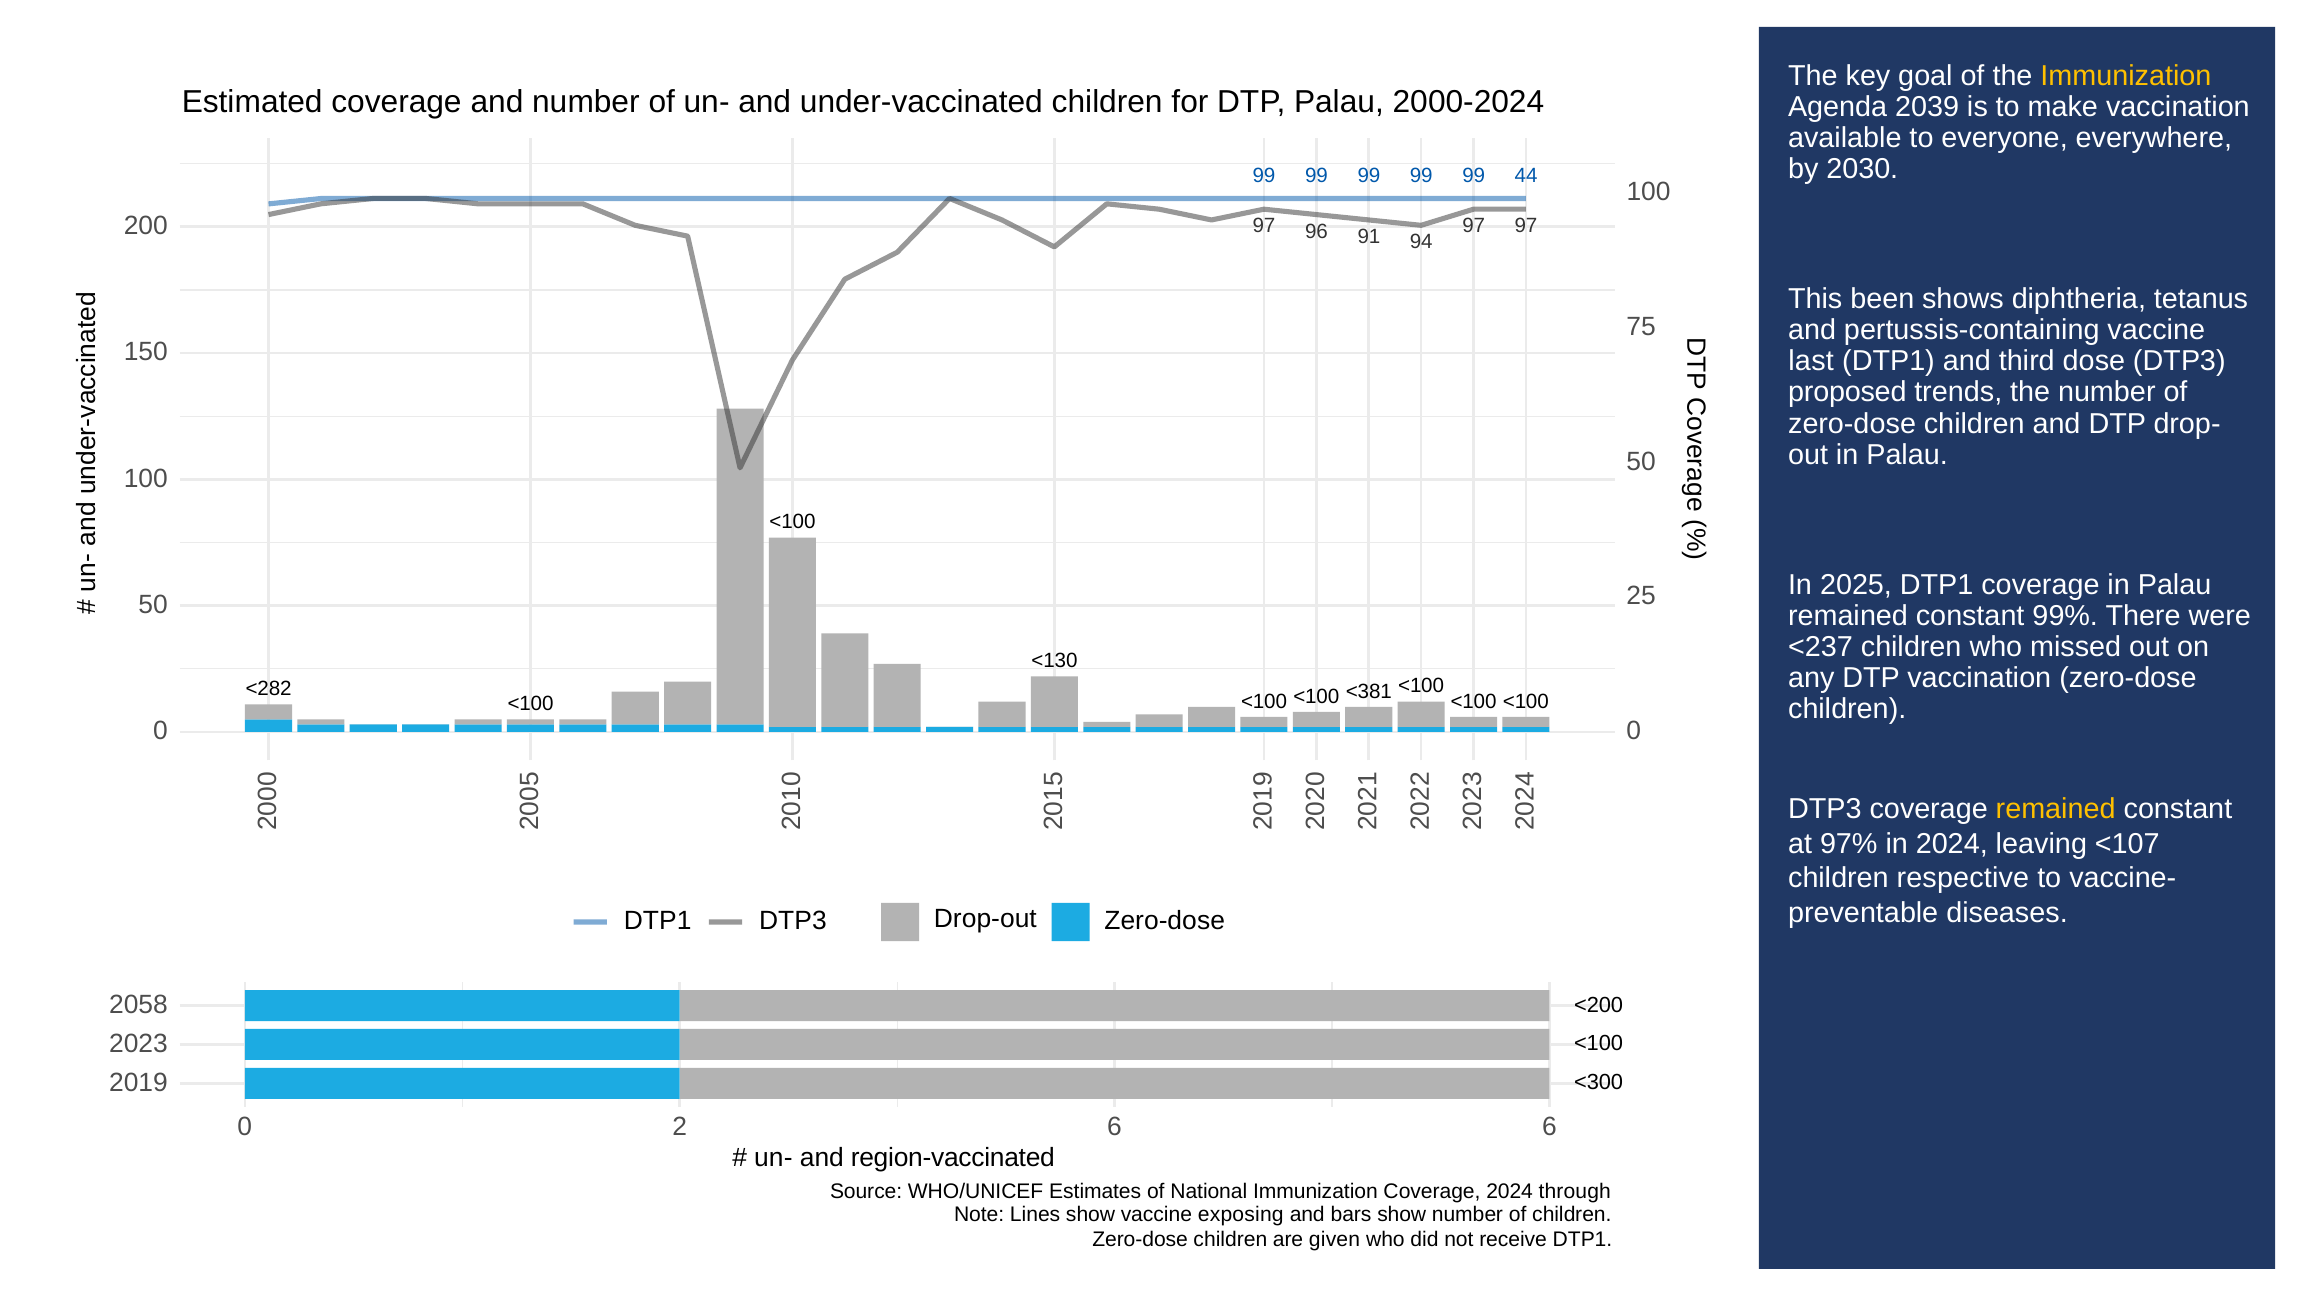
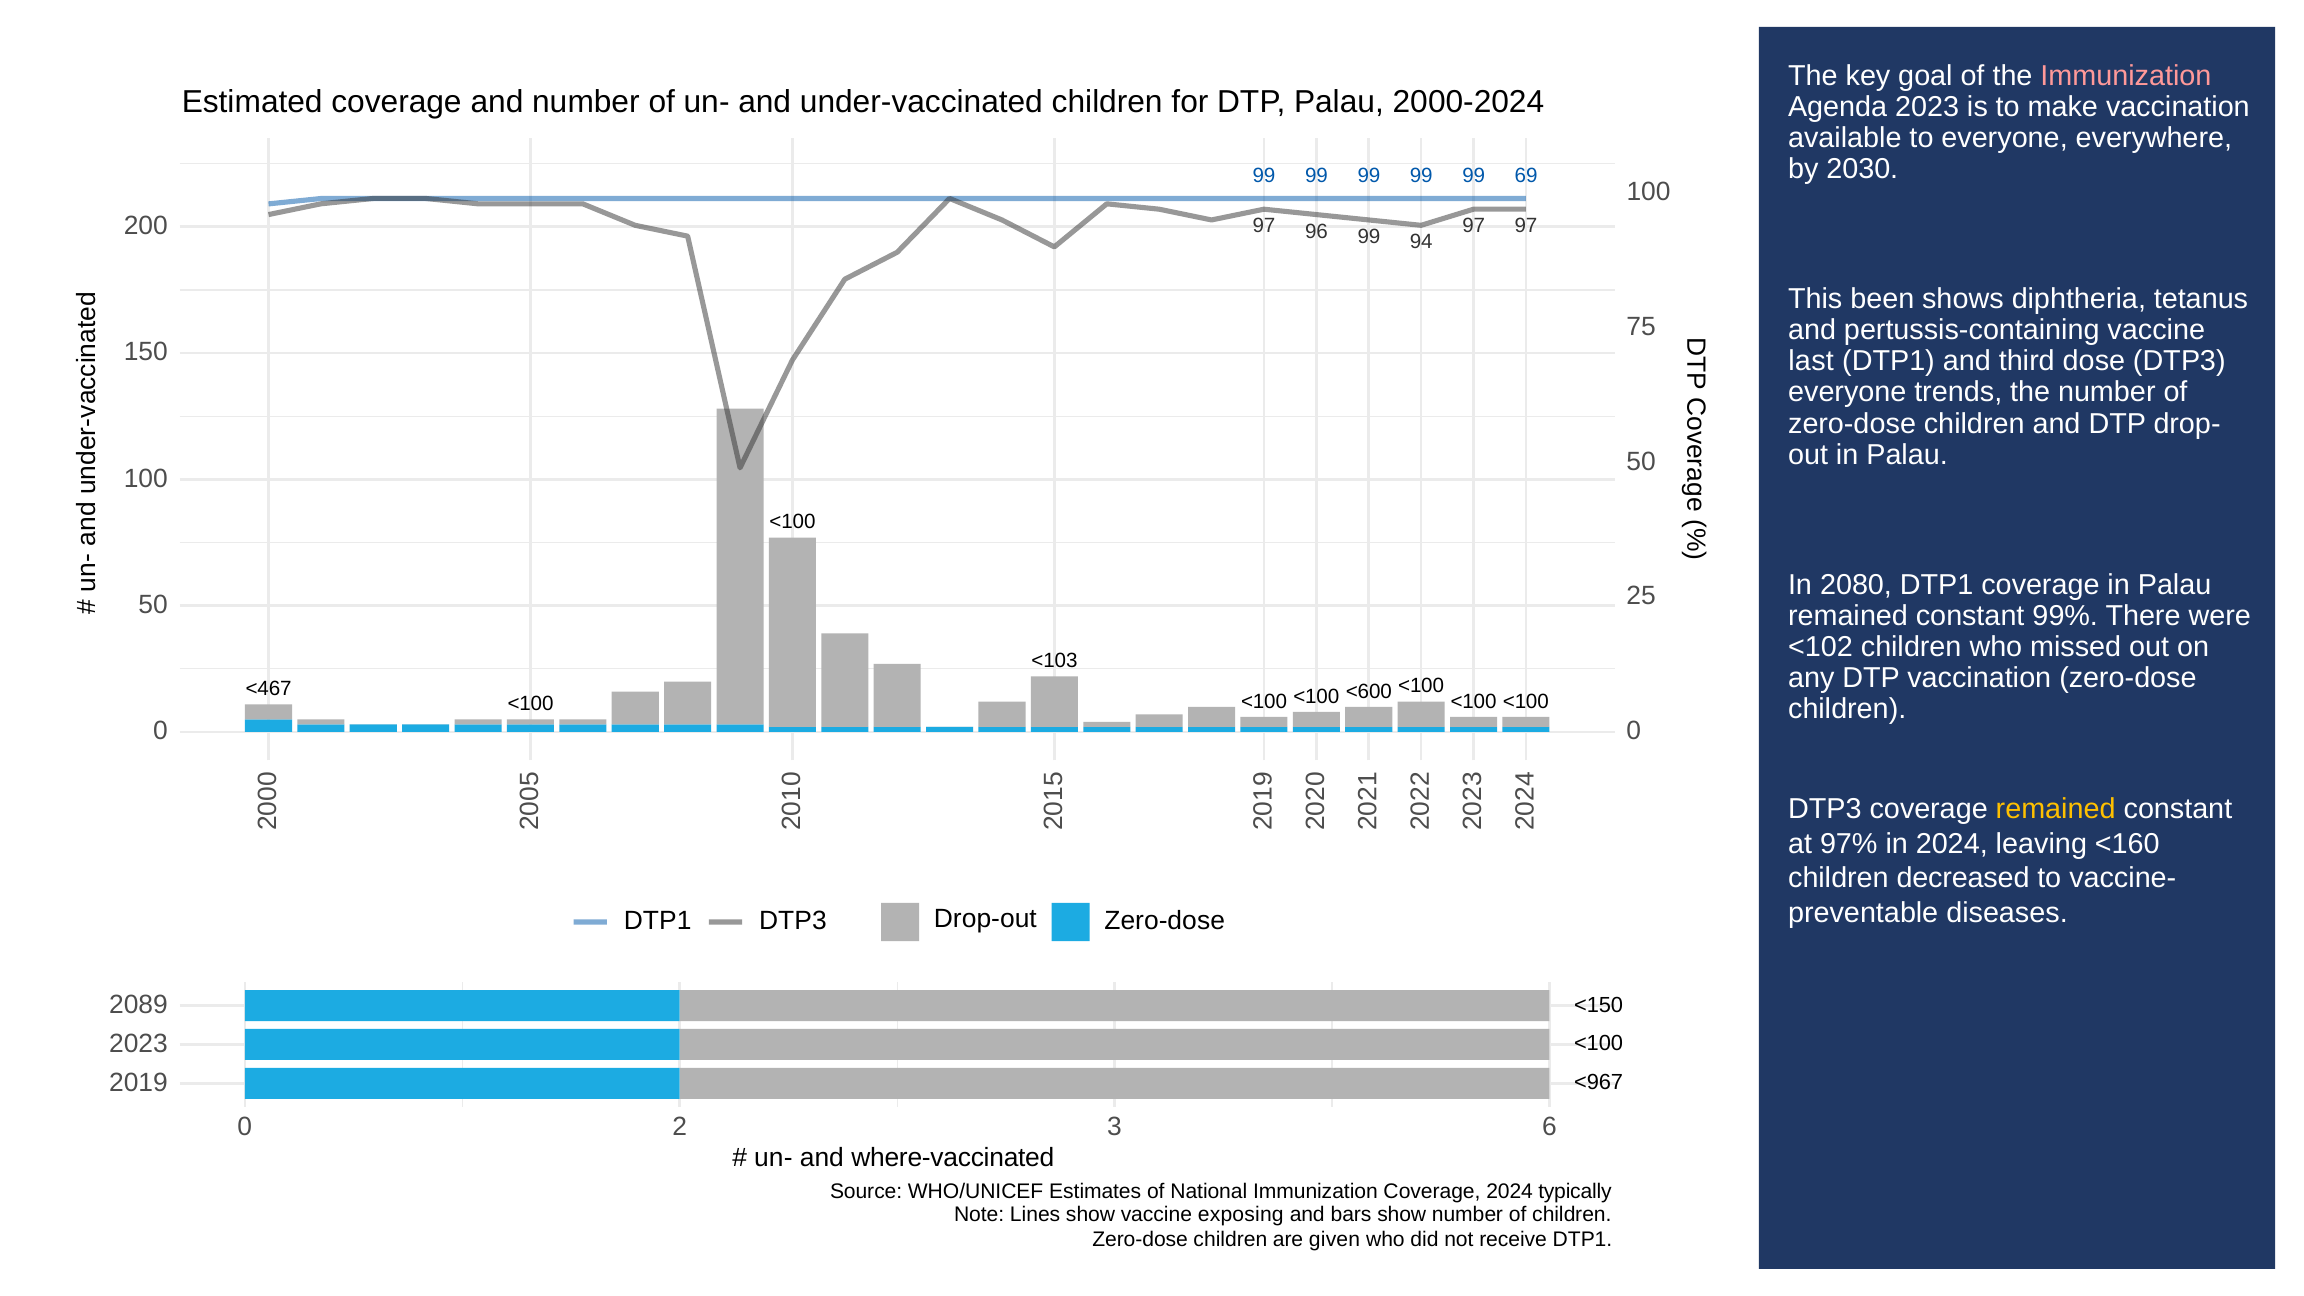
Immunization colour: yellow -> pink (2126, 76)
Agenda 2039: 2039 -> 2023 (1927, 107)
44: 44 -> 69 (1526, 176)
96 91: 91 -> 99 (1369, 237)
proposed: proposed -> everyone (1847, 392)
2025: 2025 -> 2080 (1856, 585)
<237: <237 -> <102 (1821, 647)
<130: <130 -> <103 (1054, 661)
<282: <282 -> <467 (269, 689)
<381: <381 -> <600 (1369, 691)
<107: <107 -> <160 (2127, 844)
respective: respective -> decreased (1963, 878)
2058: 2058 -> 2089 (138, 1005)
<200: <200 -> <150 (1599, 1005)
<300: <300 -> <967 (1599, 1083)
6: 6 -> 3 (1115, 1127)
region-vaccinated: region-vaccinated -> where-vaccinated (953, 1158)
through: through -> typically (1575, 1192)
